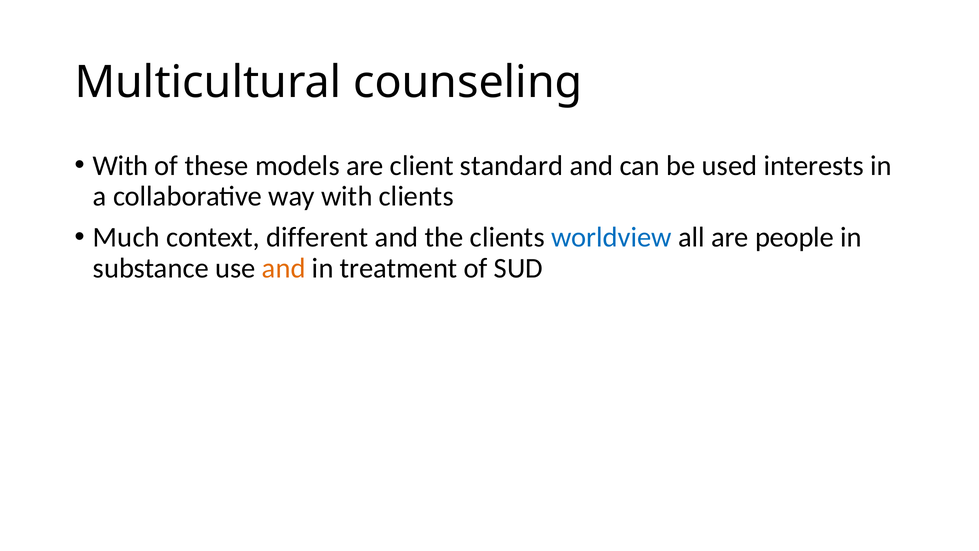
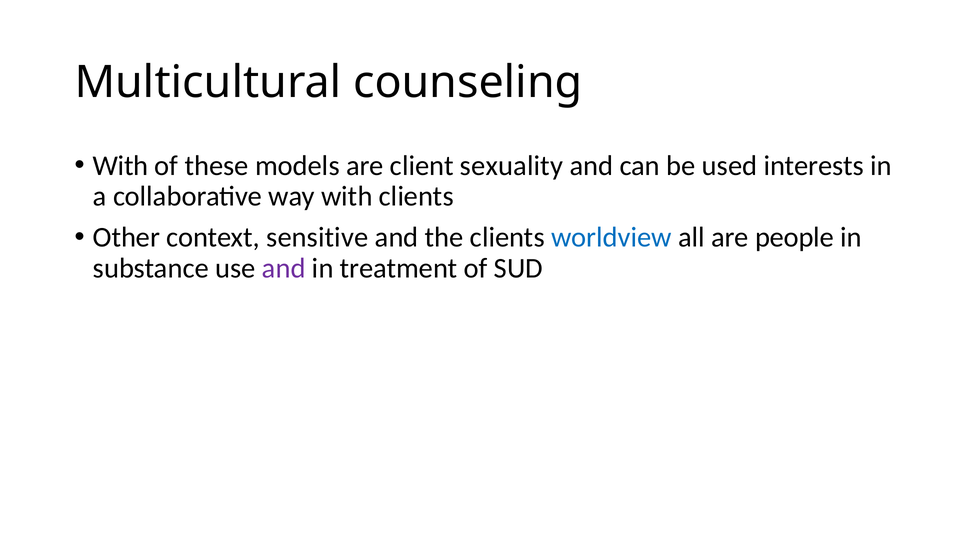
standard: standard -> sexuality (511, 166)
Much: Much -> Other (126, 237)
different: different -> sensitive (317, 237)
and colour: orange -> purple (284, 268)
